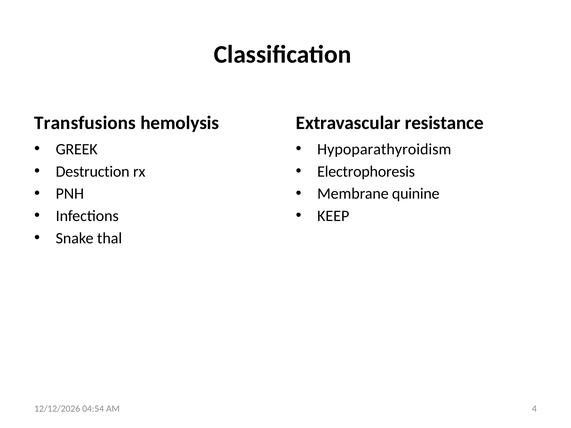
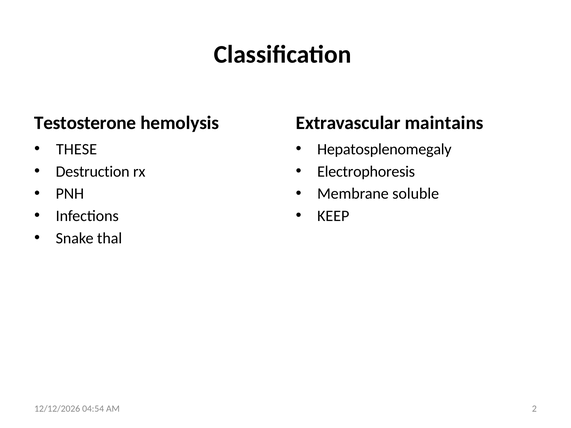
Transfusions: Transfusions -> Testosterone (85, 123)
resistance: resistance -> maintains (444, 123)
GREEK: GREEK -> THESE (77, 149)
Hypoparathyroidism: Hypoparathyroidism -> Hepatosplenomegaly (384, 149)
quinine: quinine -> soluble (416, 194)
4: 4 -> 2 (534, 409)
